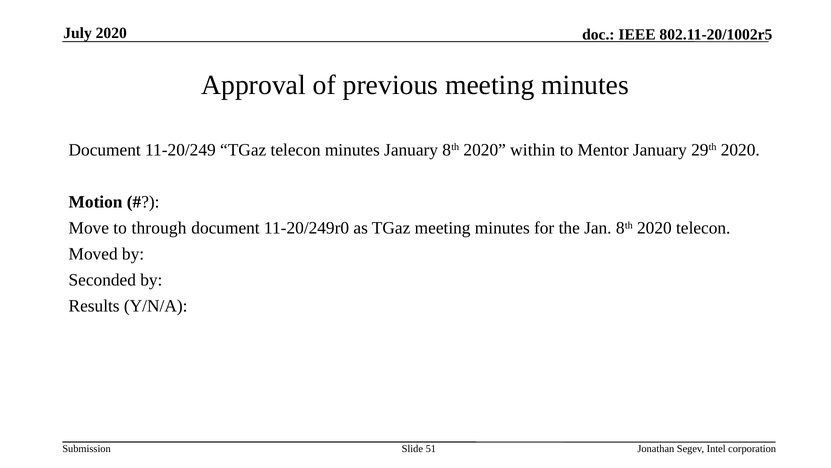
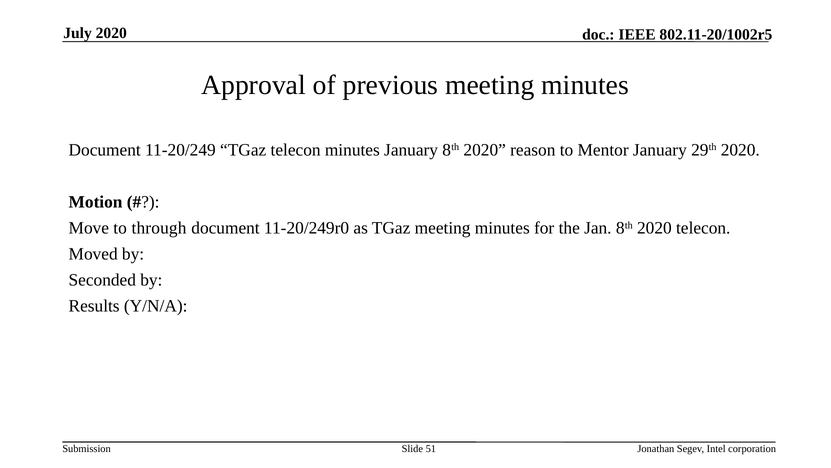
within: within -> reason (533, 150)
